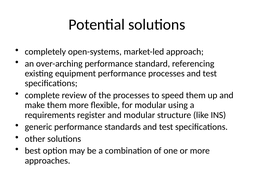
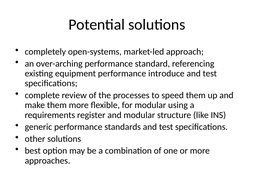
performance processes: processes -> introduce (166, 74)
